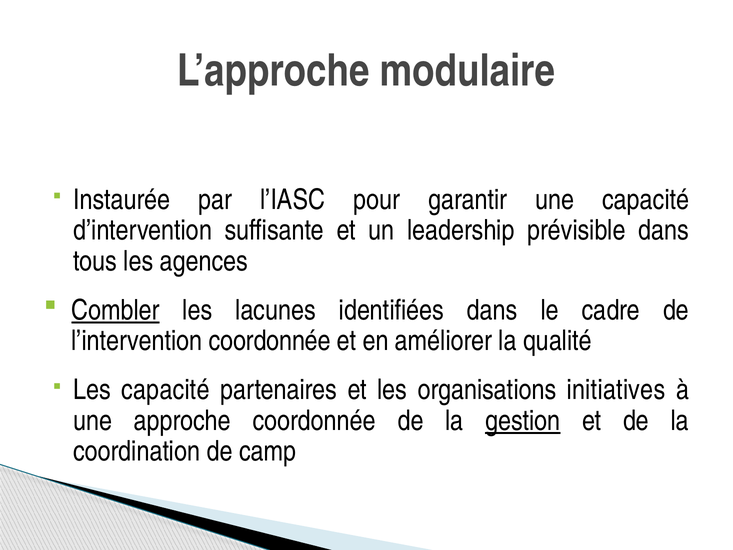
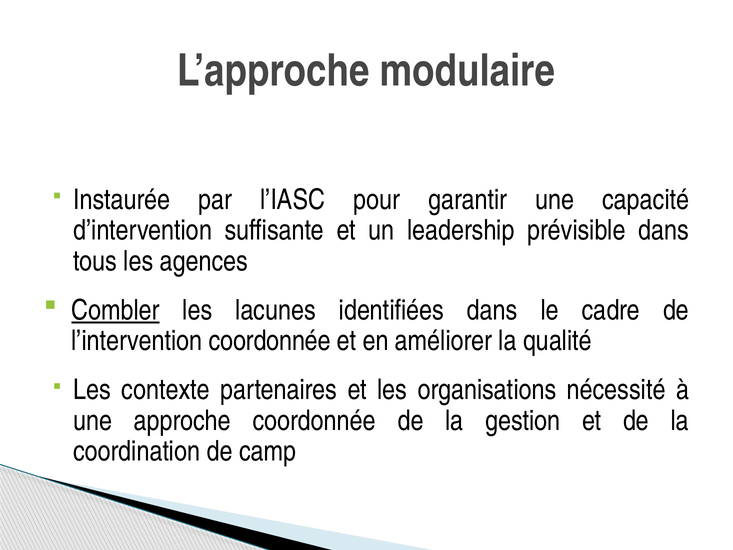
Les capacité: capacité -> contexte (166, 390)
initiatives: initiatives -> nécessité (616, 390)
gestion underline: present -> none (523, 421)
